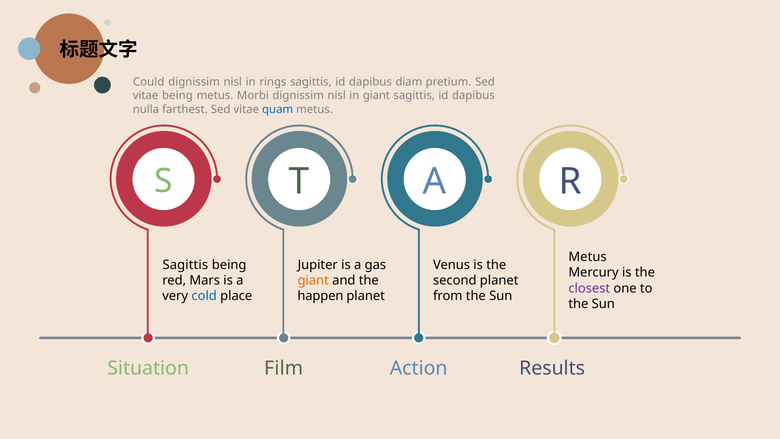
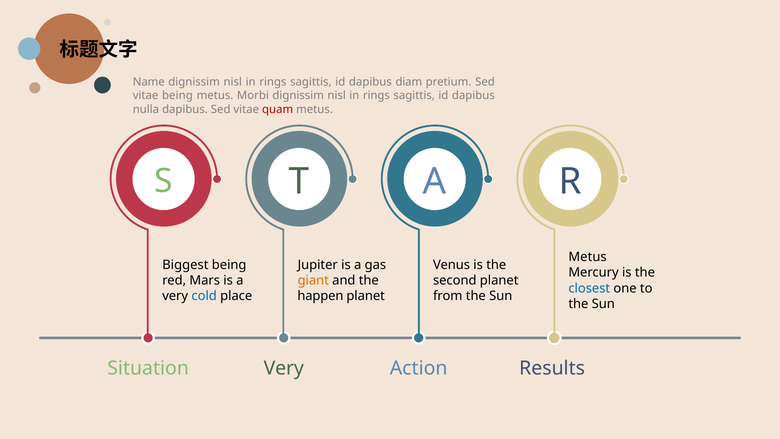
Could: Could -> Name (149, 82)
giant: giant -> rings (376, 96)
nulla farthest: farthest -> dapibus (185, 109)
quam colour: blue -> red (278, 109)
Sagittis: Sagittis -> Biggest (185, 265)
closest colour: purple -> blue (589, 288)
Film: Film -> Very (284, 368)
